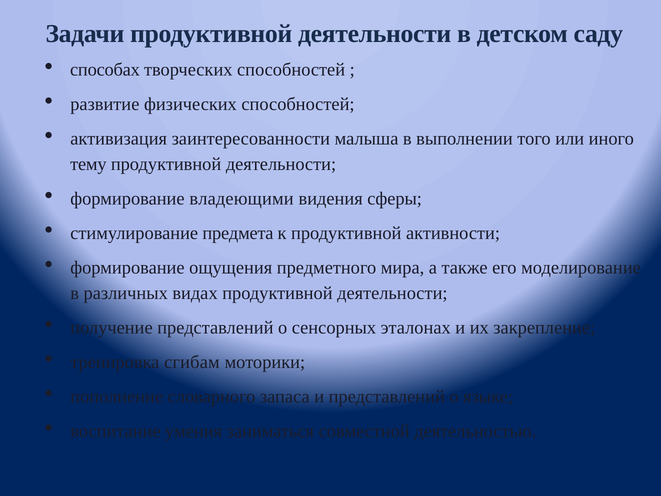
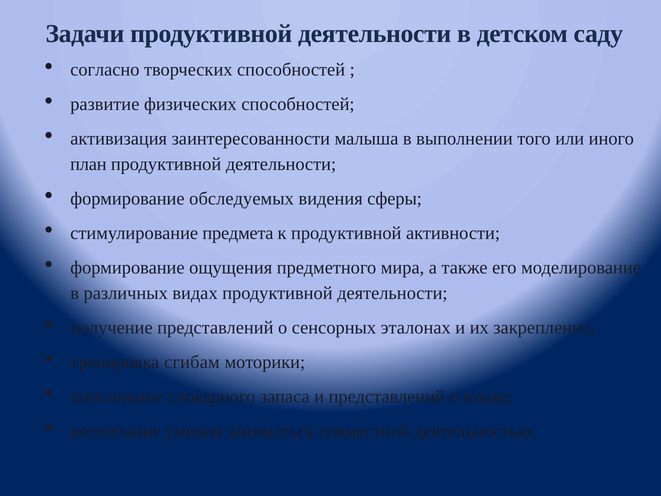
способах: способах -> согласно (105, 70)
тему: тему -> план (88, 164)
владеющими: владеющими -> обследуемых (242, 199)
